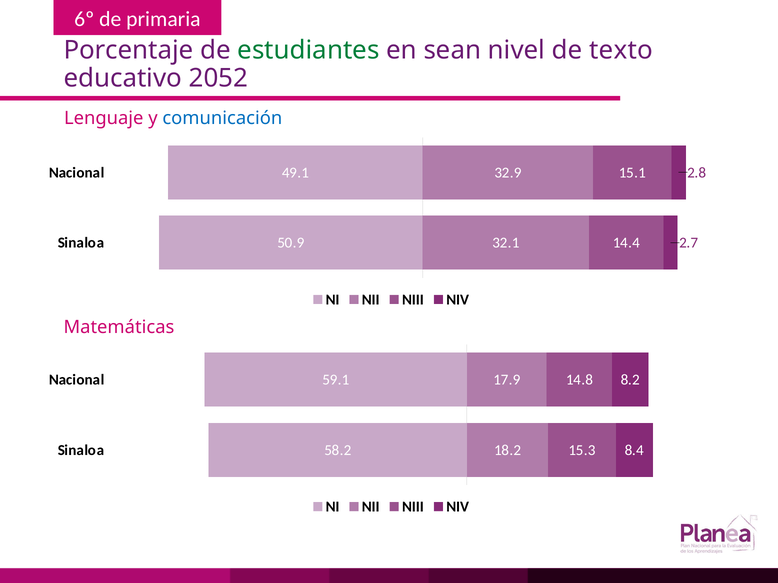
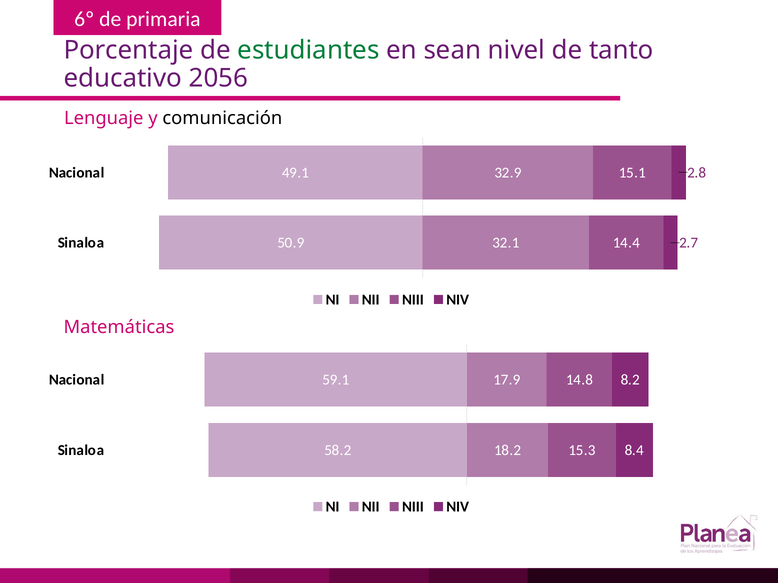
texto: texto -> tanto (621, 50)
2052: 2052 -> 2056 (218, 78)
comunicación colour: blue -> black (222, 118)
